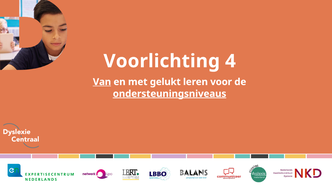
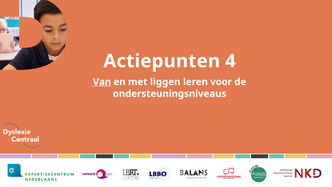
Voorlichting: Voorlichting -> Actiepunten (162, 61)
gelukt: gelukt -> liggen (165, 82)
ondersteuningsniveaus underline: present -> none (170, 94)
